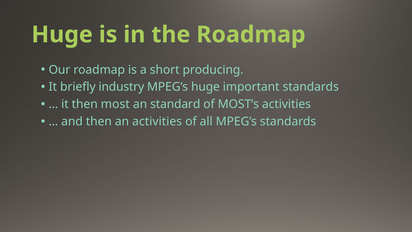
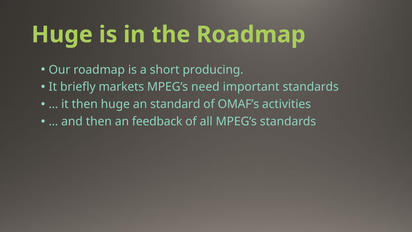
industry: industry -> markets (121, 87)
MPEG’s huge: huge -> need (205, 87)
then most: most -> huge (115, 104)
MOST’s: MOST’s -> OMAF’s (238, 104)
an activities: activities -> feedback (157, 121)
